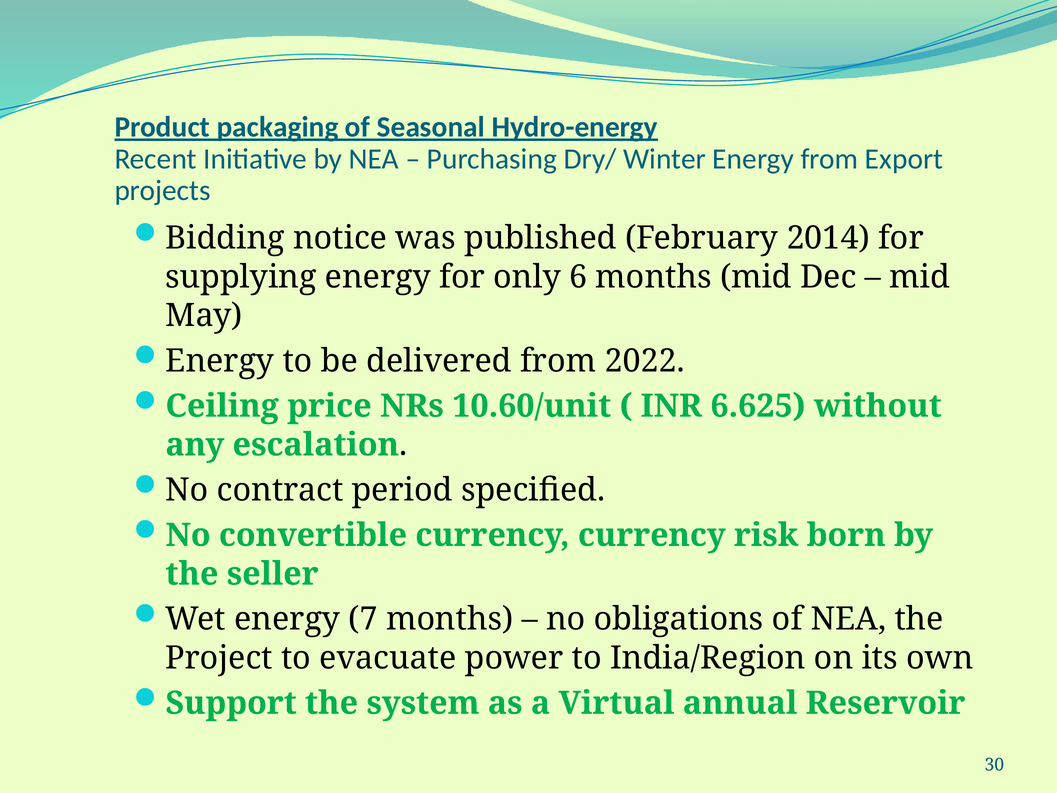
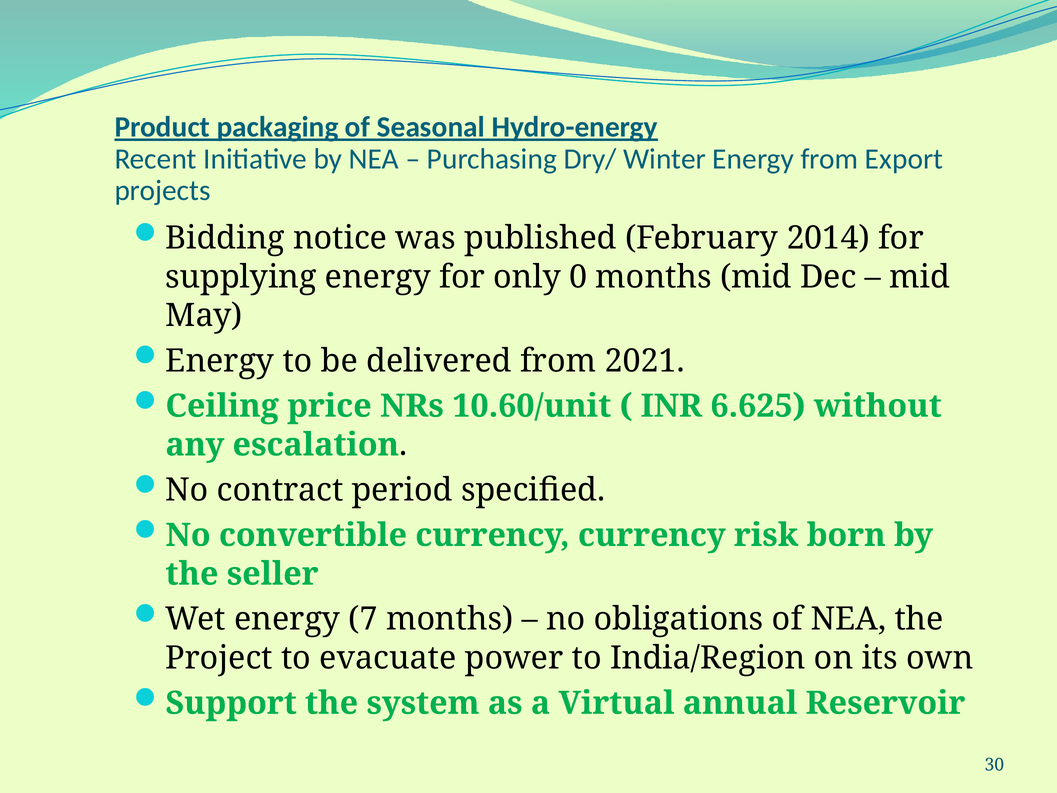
6: 6 -> 0 (578, 277)
2022: 2022 -> 2021 (645, 361)
